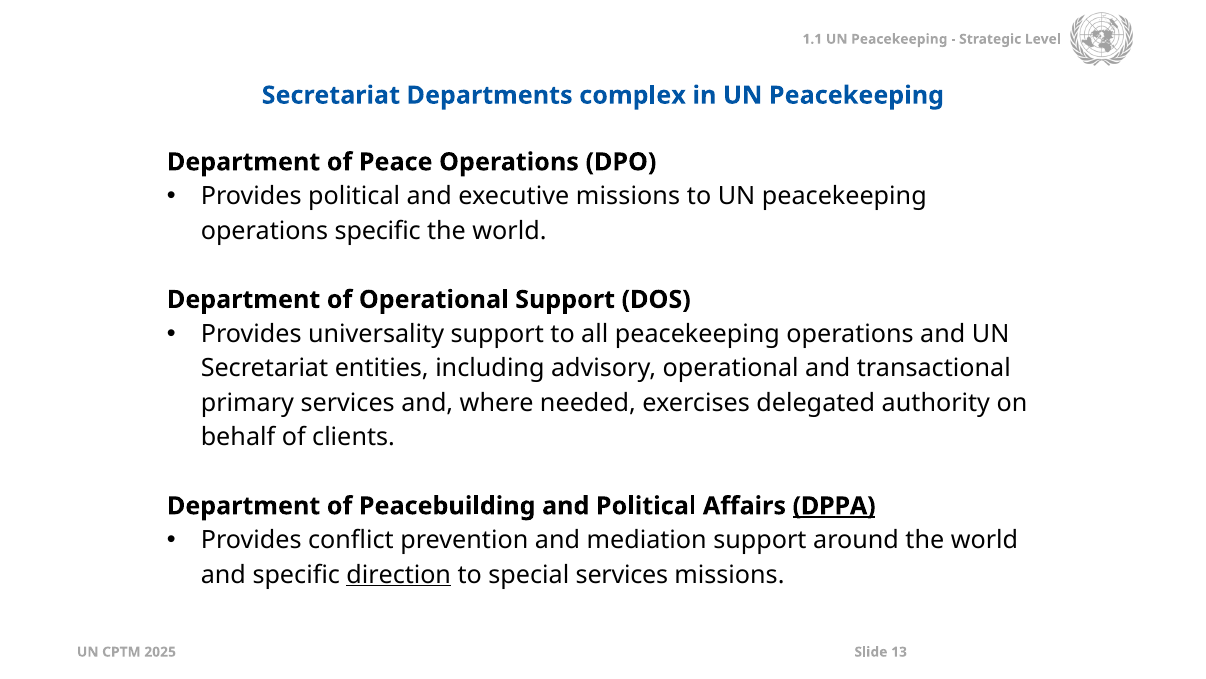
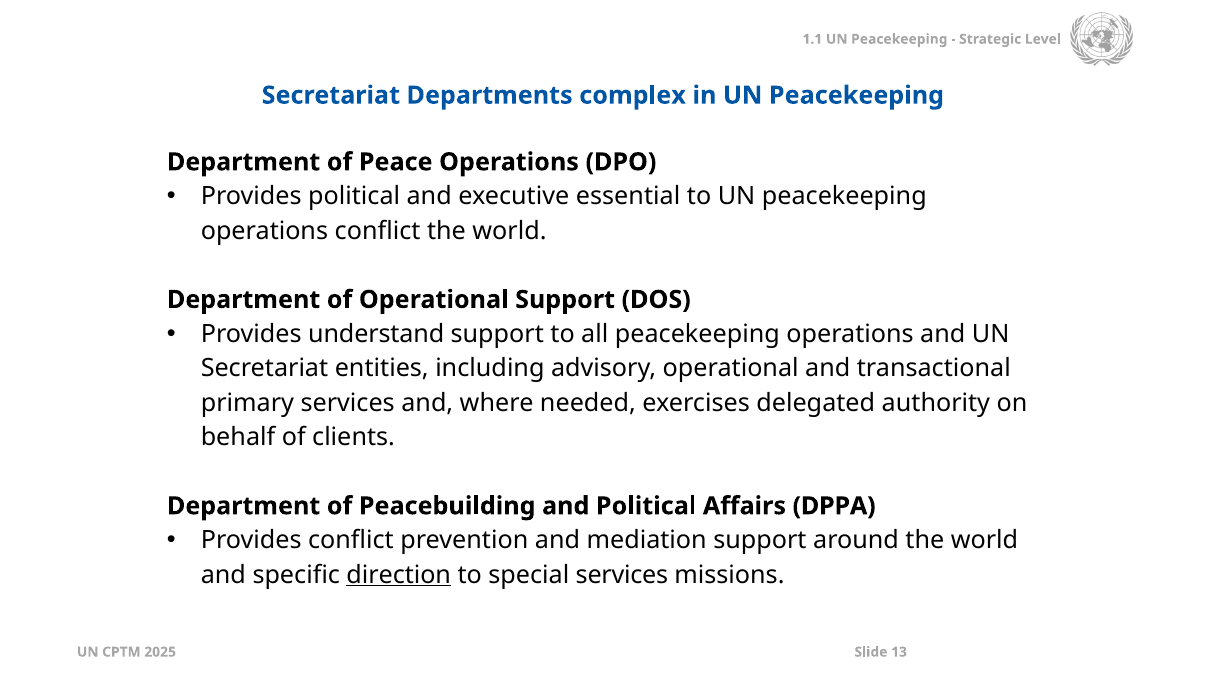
executive missions: missions -> essential (628, 196)
operations specific: specific -> conflict (378, 231)
universality: universality -> understand (376, 334)
DPPA underline: present -> none (834, 506)
